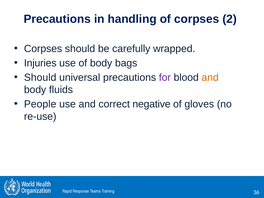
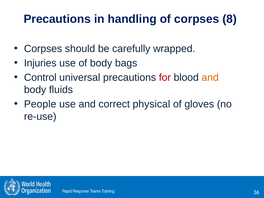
2: 2 -> 8 (230, 19)
Should: Should -> Control (40, 77)
for colour: purple -> red (165, 77)
negative: negative -> physical (151, 104)
